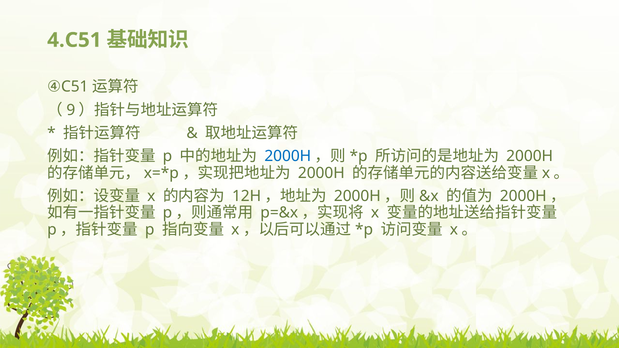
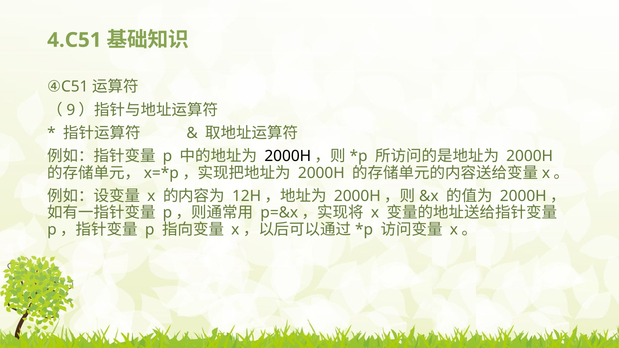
2000H colour: blue -> black (288, 156)
